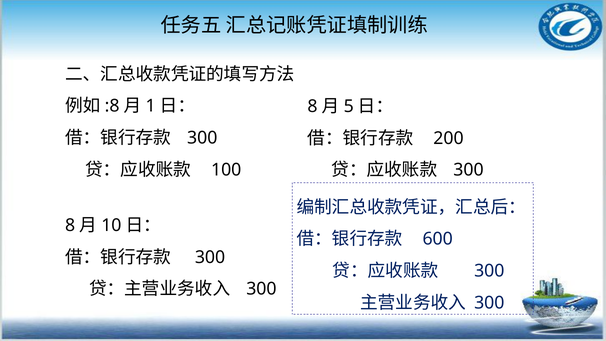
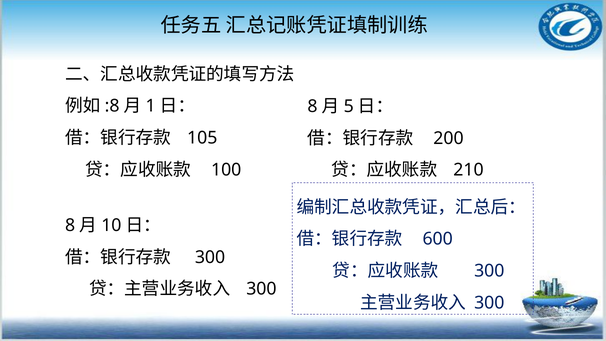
300: 300 -> 105 (202, 138)
300: 300 -> 210 (469, 170)
